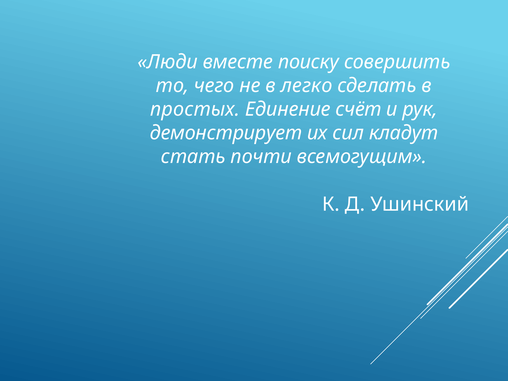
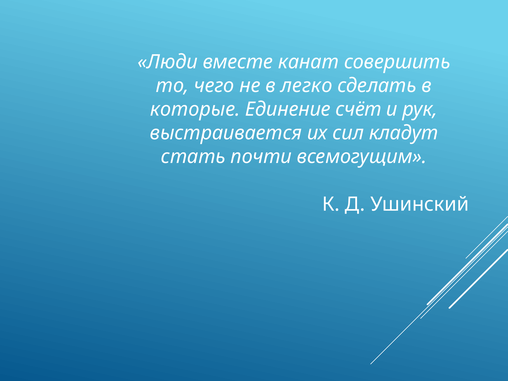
поиску: поиску -> канат (309, 62)
простых: простых -> которые (195, 109)
демонстрирует: демонстрирует -> выстраивается (226, 133)
